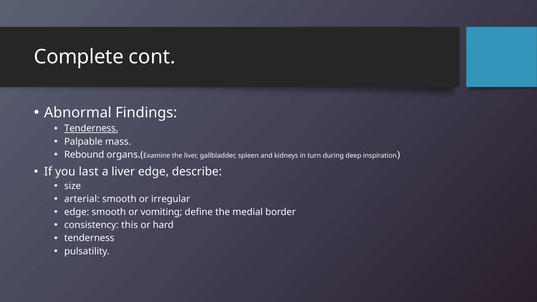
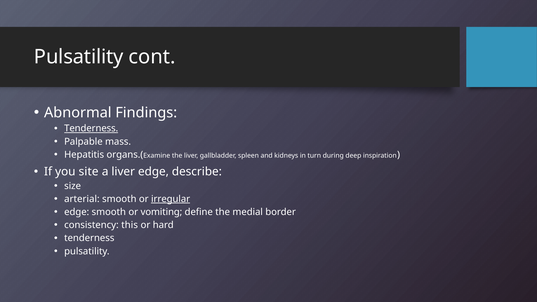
Complete: Complete -> Pulsatility (79, 57)
Rebound: Rebound -> Hepatitis (84, 155)
last: last -> site (89, 172)
irregular underline: none -> present (171, 199)
